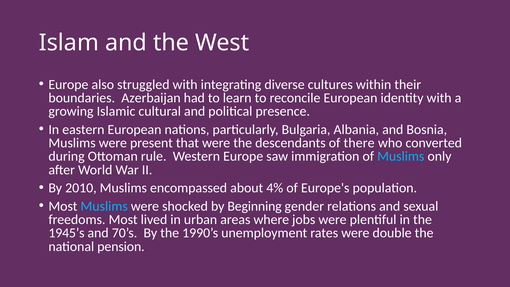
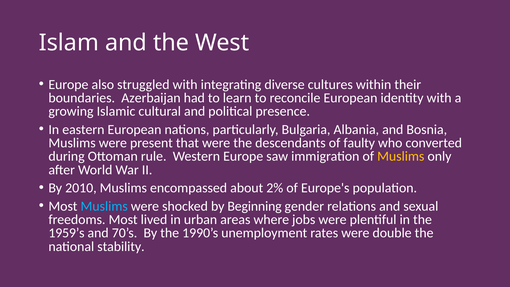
there: there -> faulty (359, 143)
Muslims colour: light blue -> yellow (401, 156)
4%: 4% -> 2% (275, 188)
1945’s: 1945’s -> 1959’s (66, 233)
pension: pension -> stability (121, 246)
